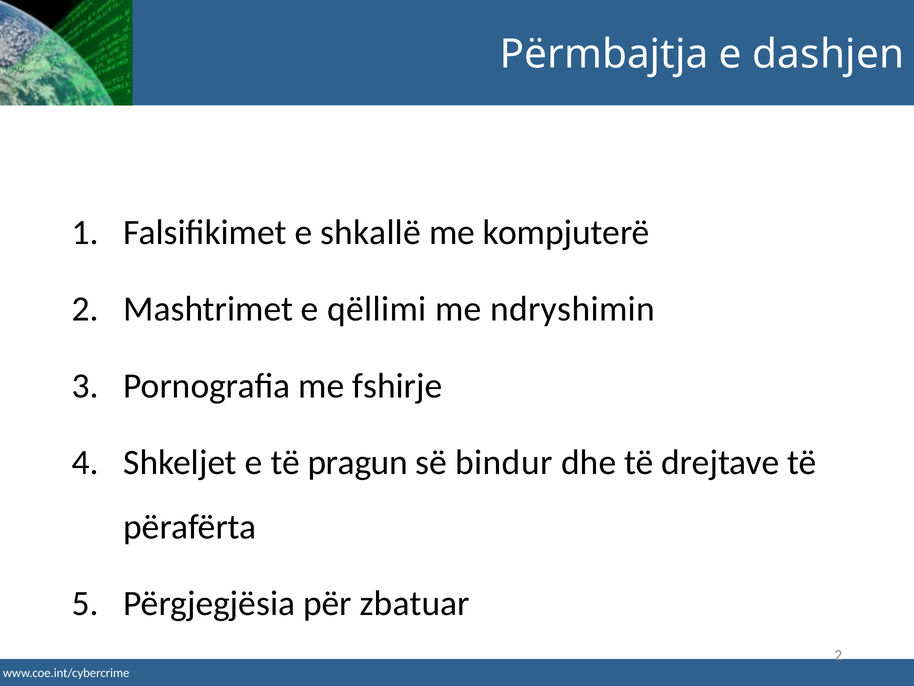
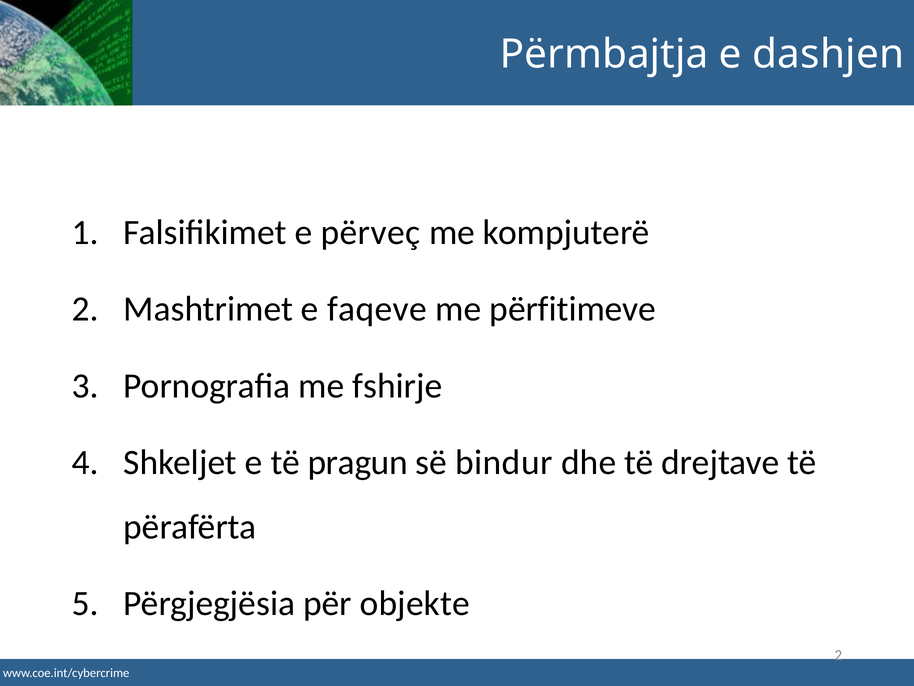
shkallë: shkallë -> përveç (370, 232)
qëllimi: qëllimi -> faqeve (377, 309)
ndryshimin: ndryshimin -> përfitimeve (573, 309)
zbatuar: zbatuar -> objekte (415, 603)
